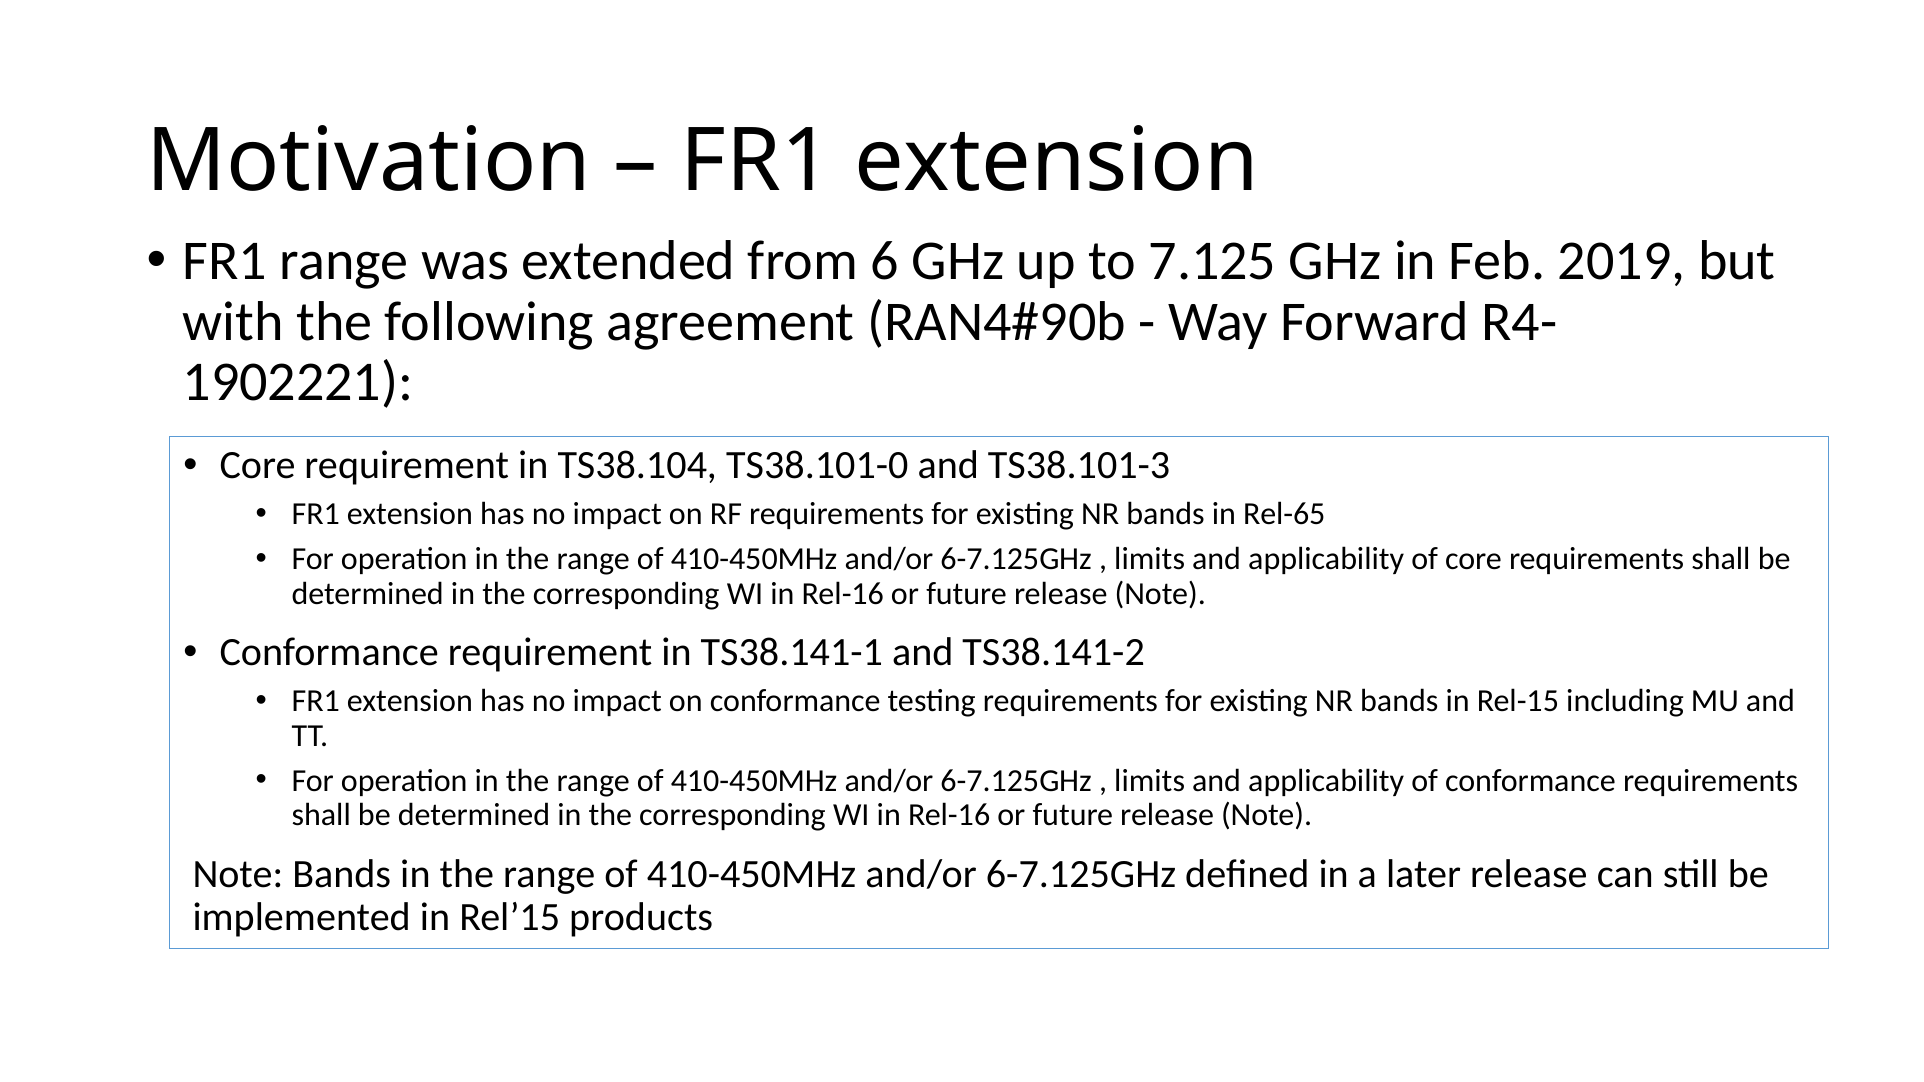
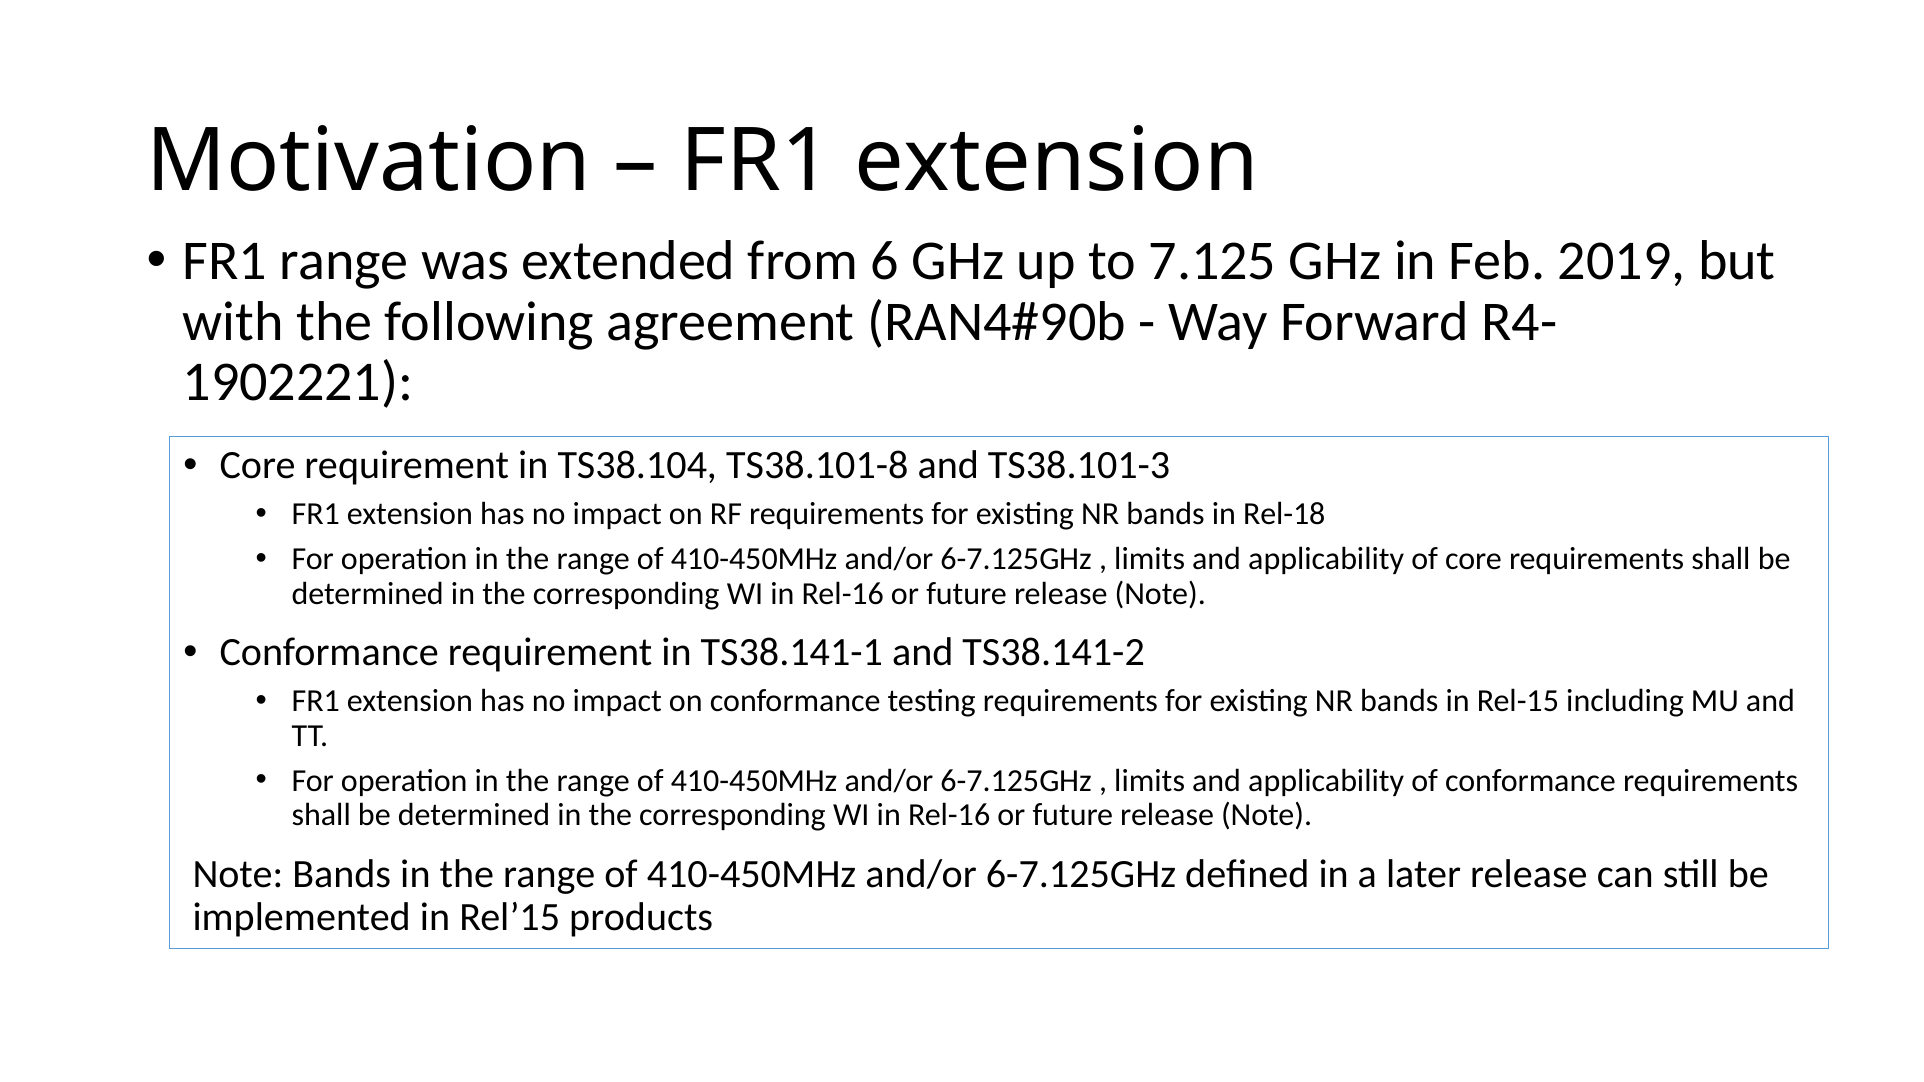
TS38.101-0: TS38.101-0 -> TS38.101-8 (817, 466)
Rel-65: Rel-65 -> Rel-18 (1284, 515)
